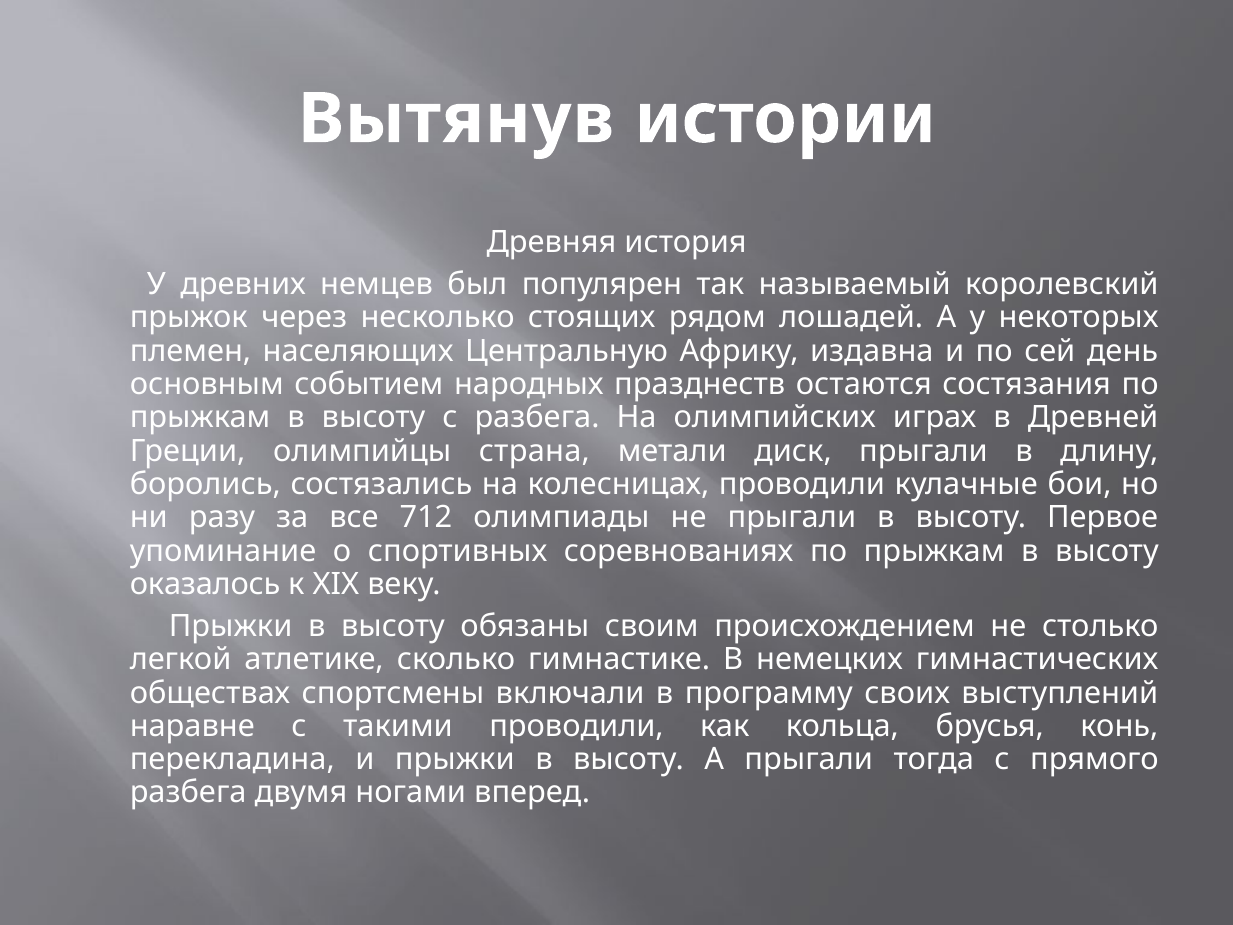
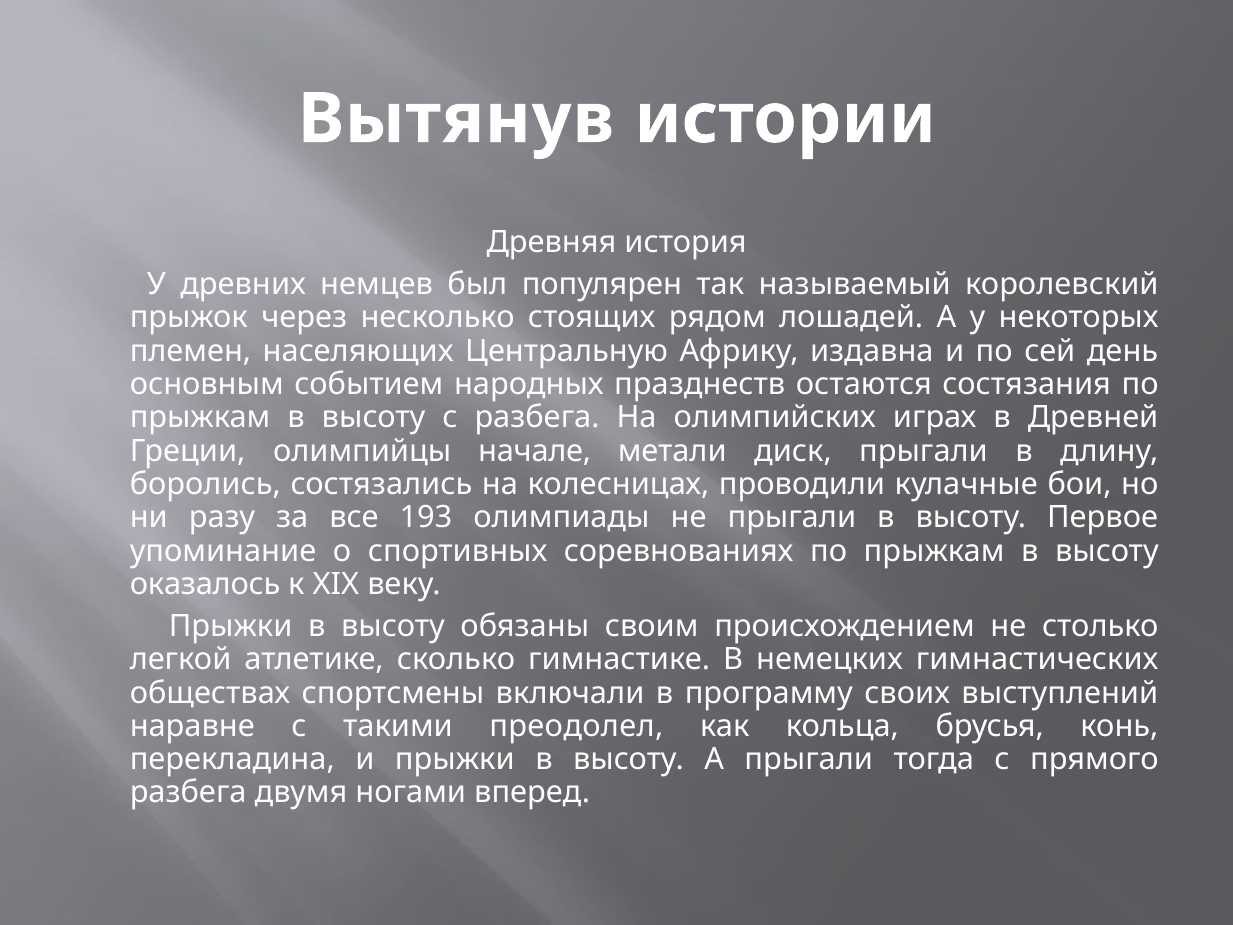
страна: страна -> начале (535, 451)
712: 712 -> 193 (426, 518)
такими проводили: проводили -> преодолел (576, 726)
